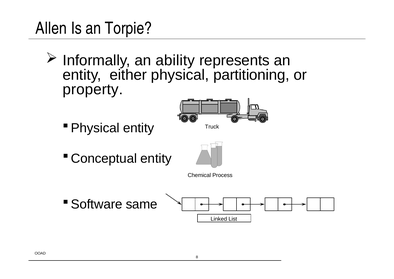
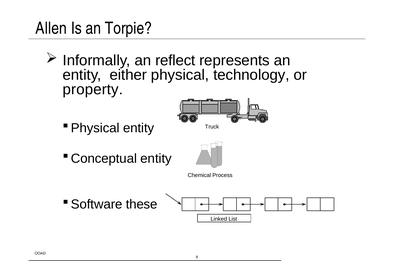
ability: ability -> reflect (175, 60)
partitioning: partitioning -> technology (251, 75)
same: same -> these (142, 204)
